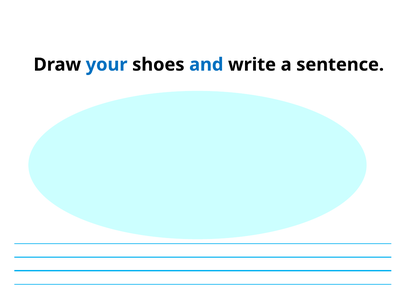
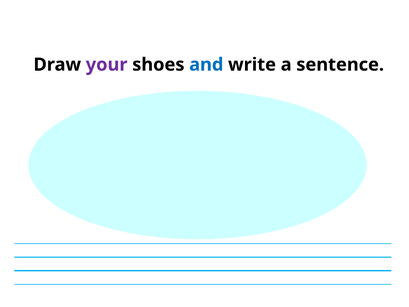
your colour: blue -> purple (107, 65)
